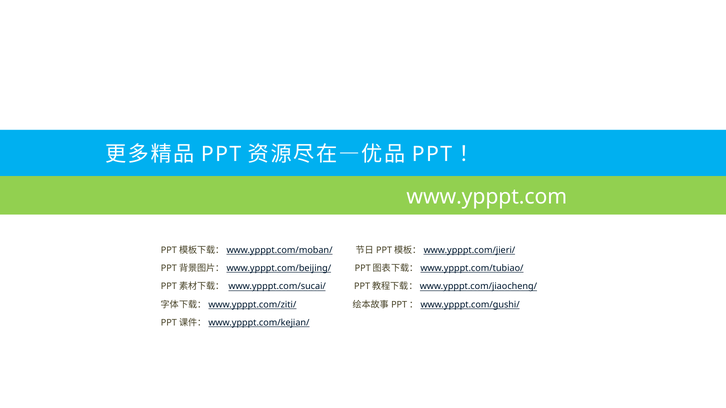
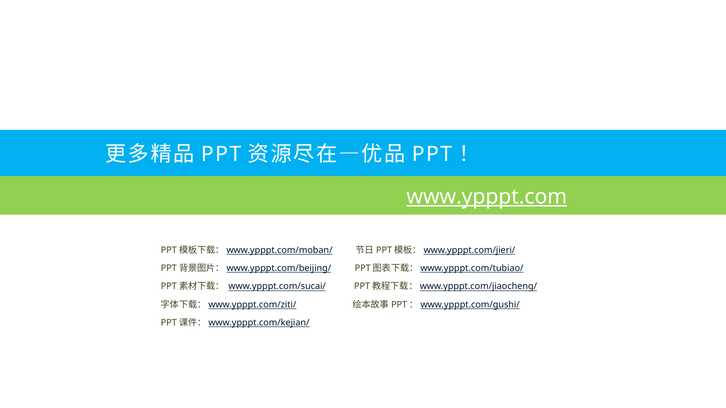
www.ypppt.com underline: none -> present (487, 197)
